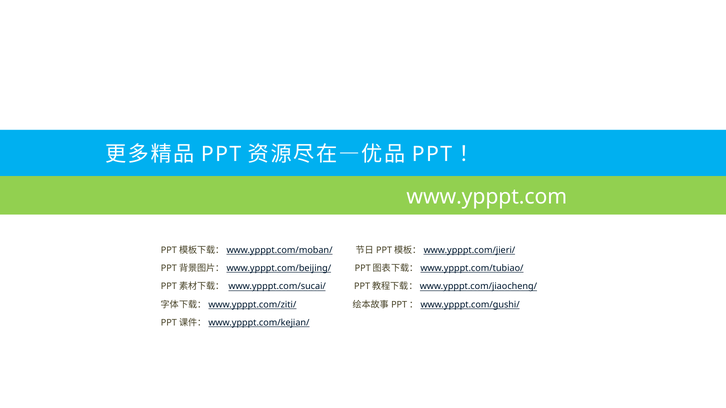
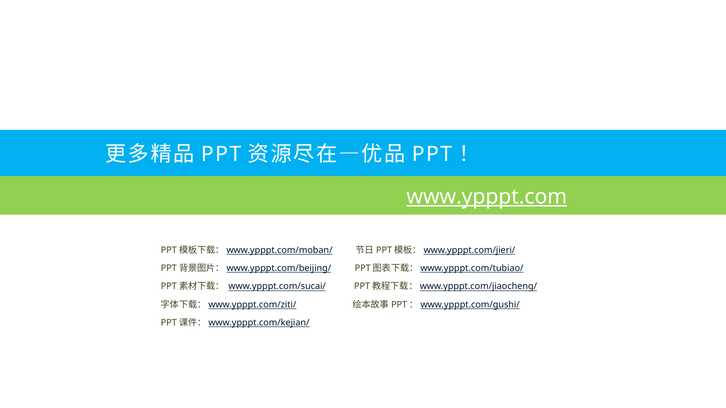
www.ypppt.com underline: none -> present (487, 197)
